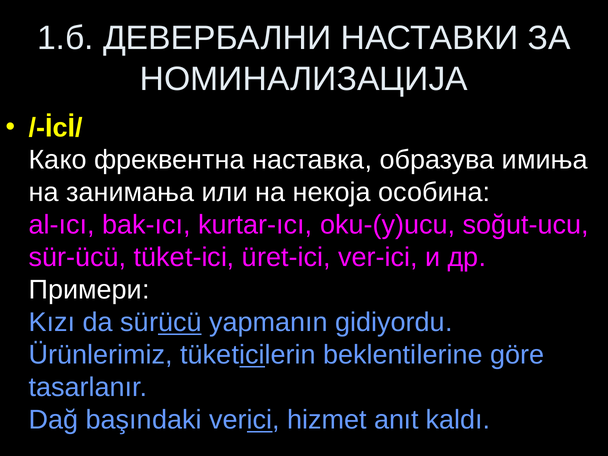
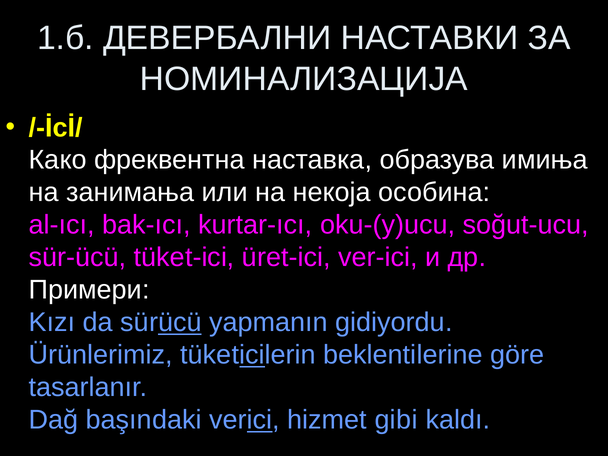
anıt: anıt -> gibi (396, 420)
